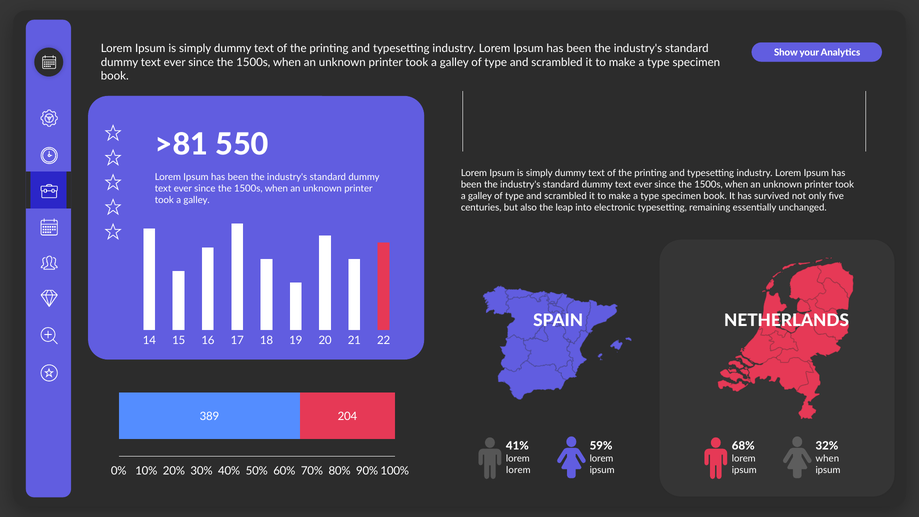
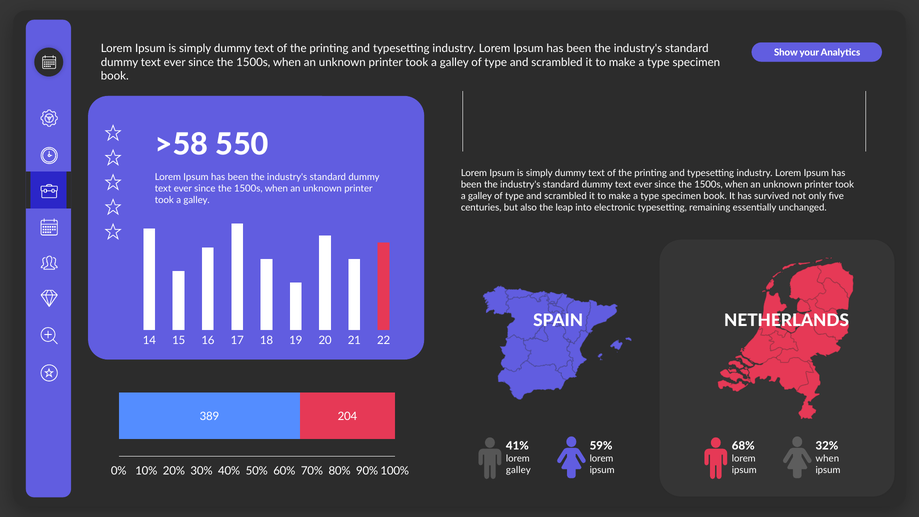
>81: >81 -> >58 (181, 145)
lorem: lorem -> galley (518, 470)
